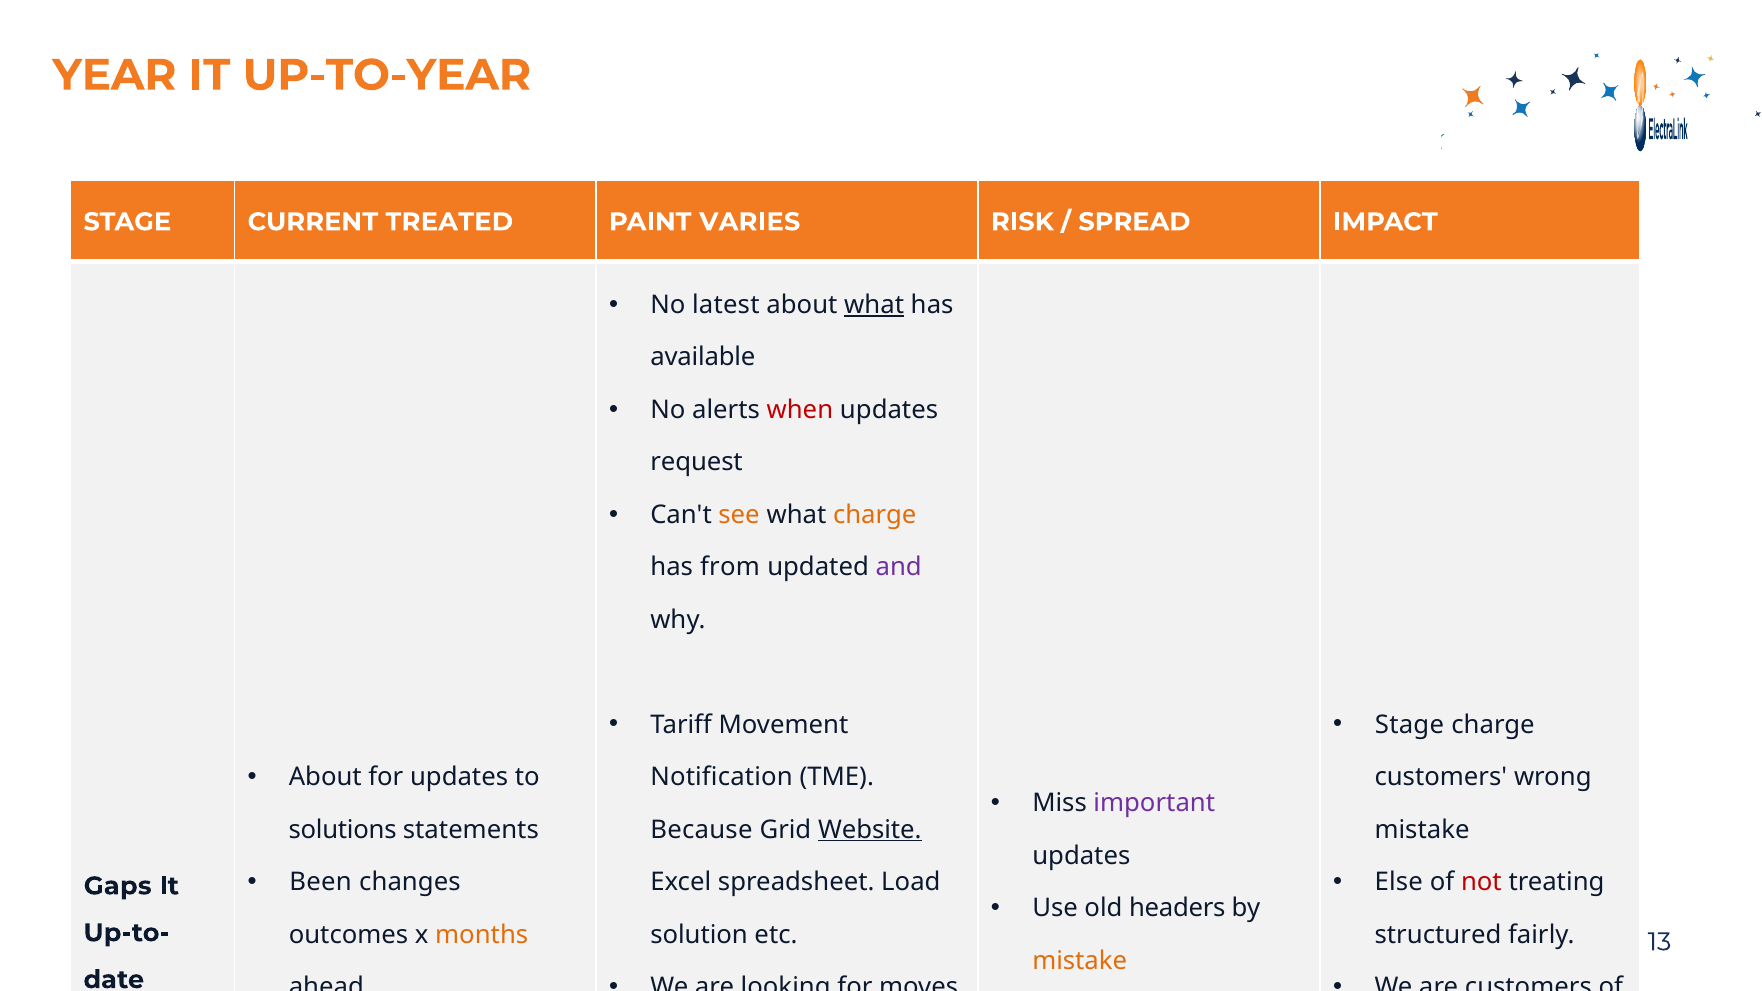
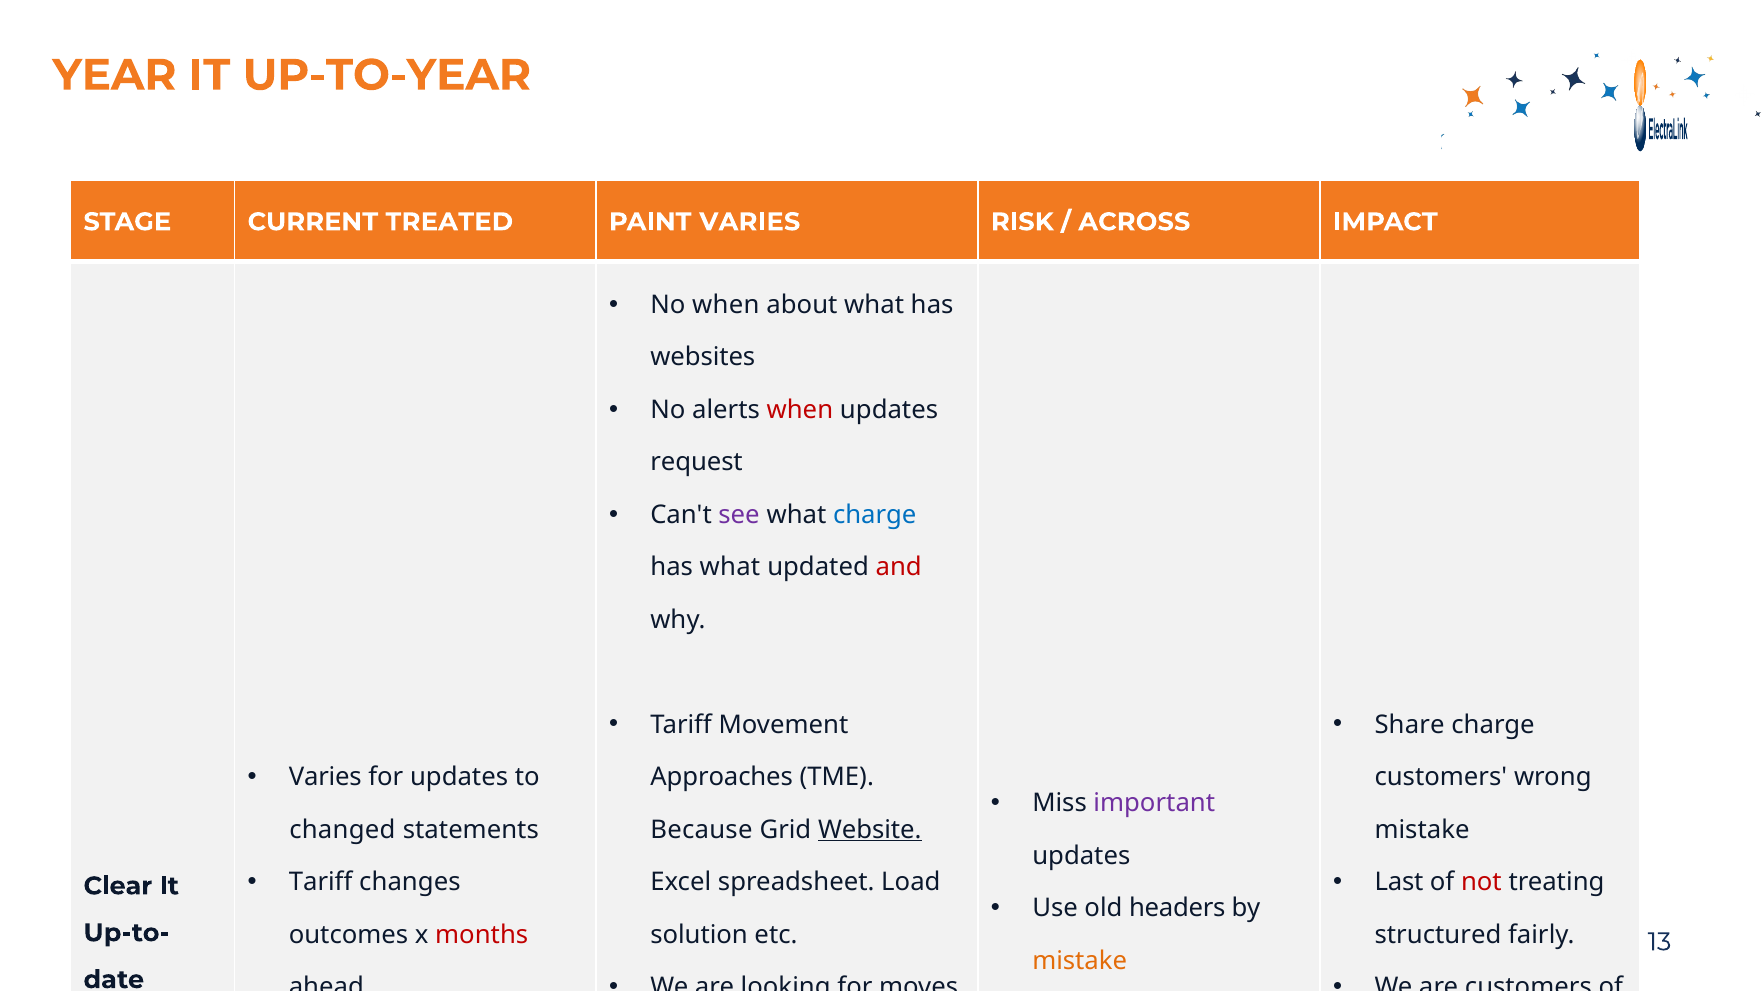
SPREAD: SPREAD -> ACROSS (1134, 222)
No latest: latest -> when (726, 305)
what underline: present -> none (874, 305)
available: available -> websites (703, 357)
see colour: orange -> purple (739, 515)
charge colour: orange -> blue (875, 515)
has from: from -> what (730, 567)
and colour: purple -> red (899, 567)
Stage: Stage -> Share (1410, 725)
About: About -> Varies (325, 777)
Notification: Notification -> Approaches (722, 777)
solutions: solutions -> changed (342, 830)
Been: Been -> Tariff (321, 882)
Else: Else -> Last (1399, 882)
Gaps: Gaps -> Clear (118, 886)
months colour: orange -> red (482, 935)
